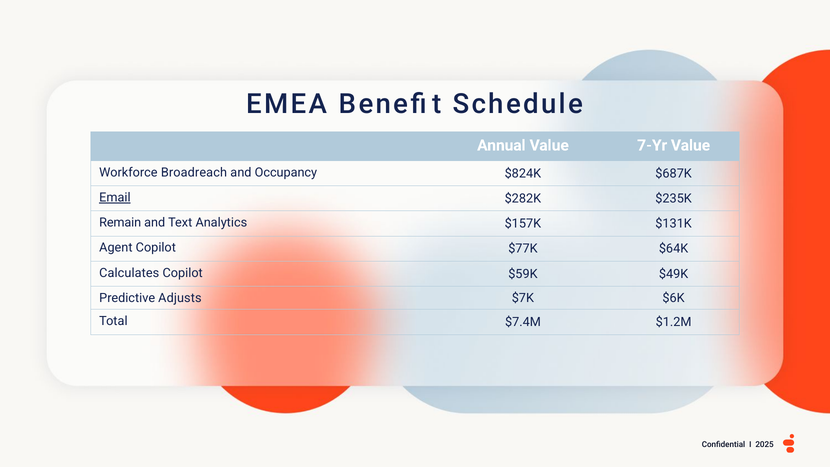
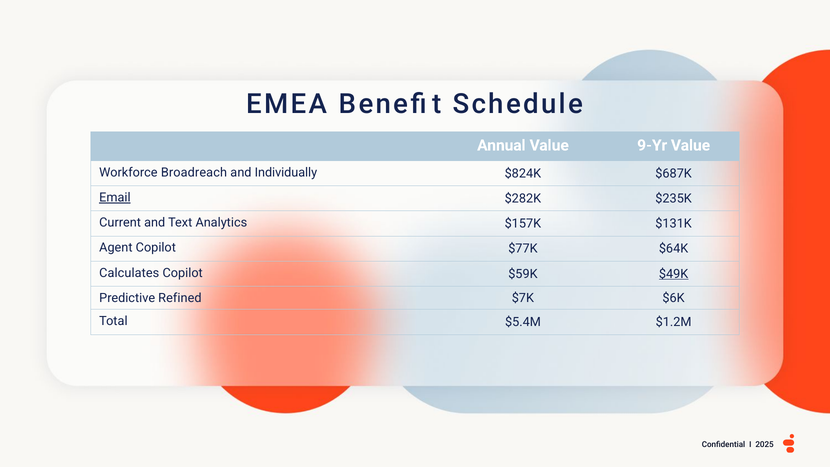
7-Yr: 7-Yr -> 9-Yr (652, 145)
Occupancy: Occupancy -> Individually (286, 172)
Remain: Remain -> Current (120, 223)
$49K underline: none -> present (674, 274)
Adjusts: Adjusts -> Refined (180, 298)
$7.4M: $7.4M -> $5.4M (523, 322)
